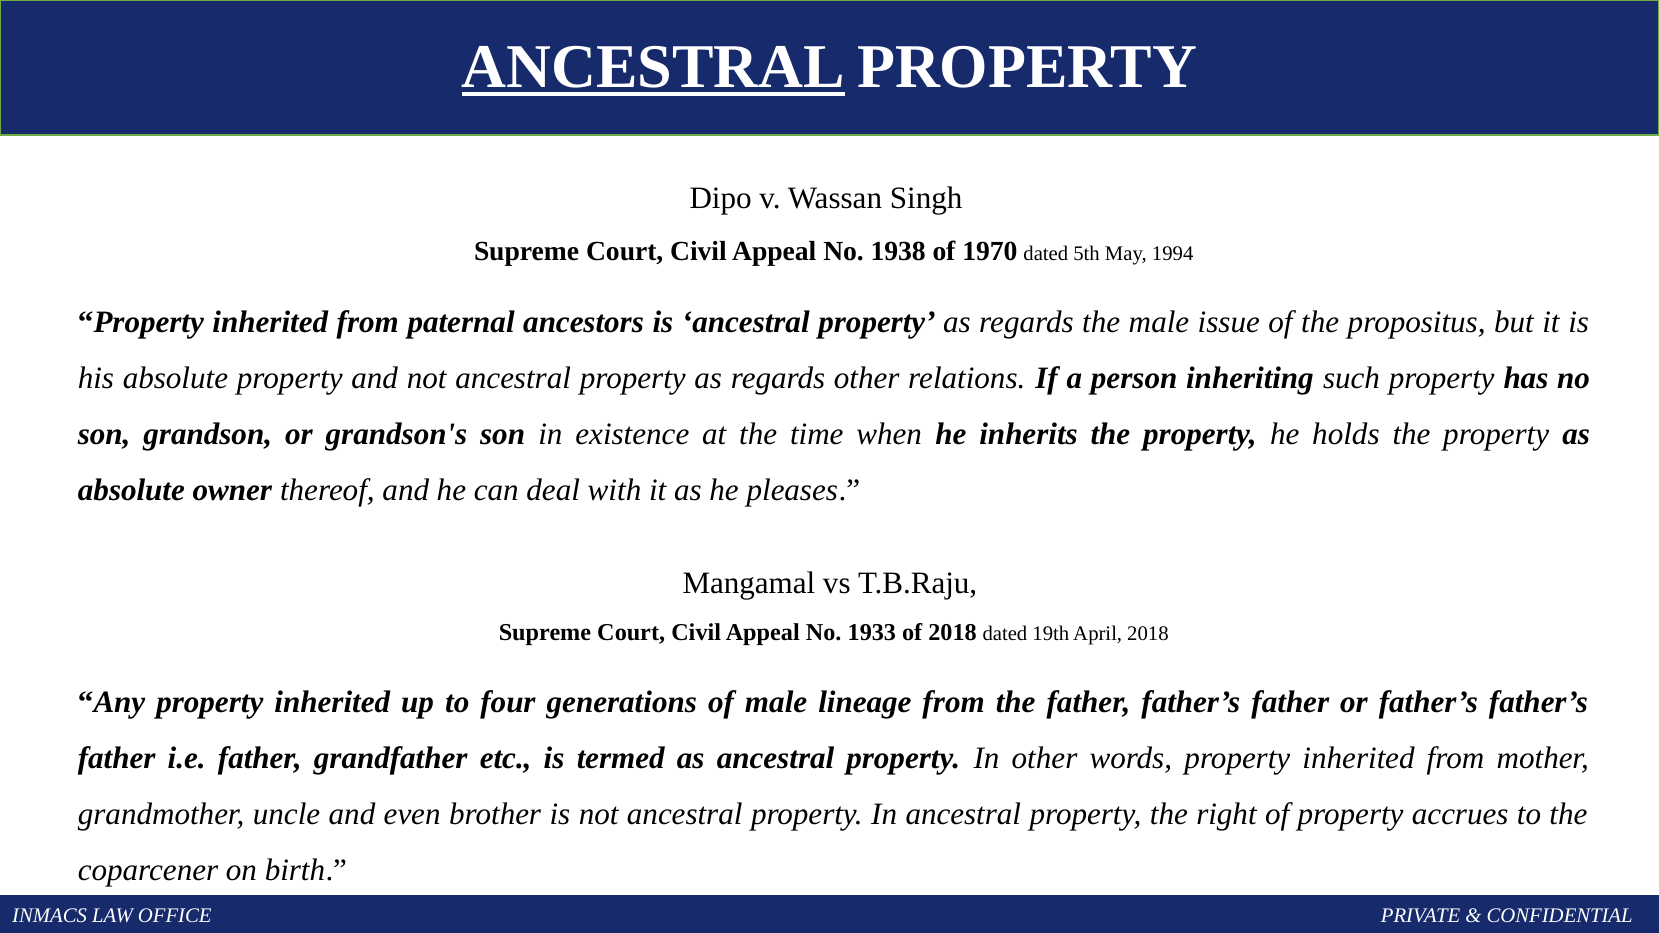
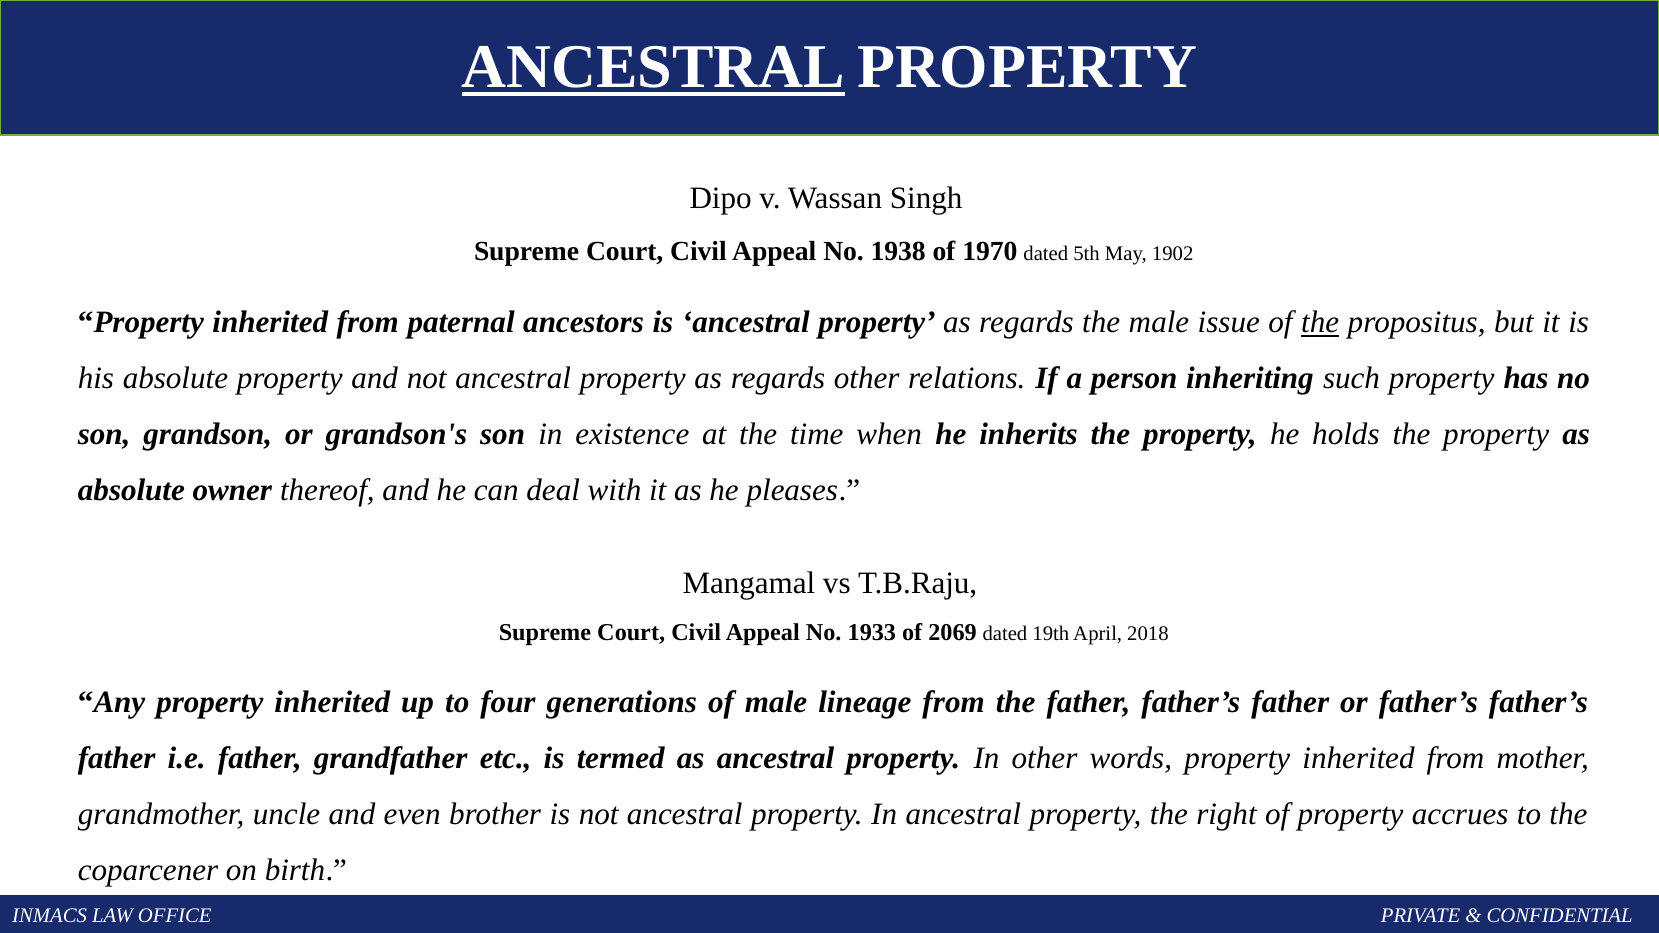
1994: 1994 -> 1902 (1173, 253)
the underline: none -> present (1320, 322)
of 2018: 2018 -> 2069 (953, 633)
